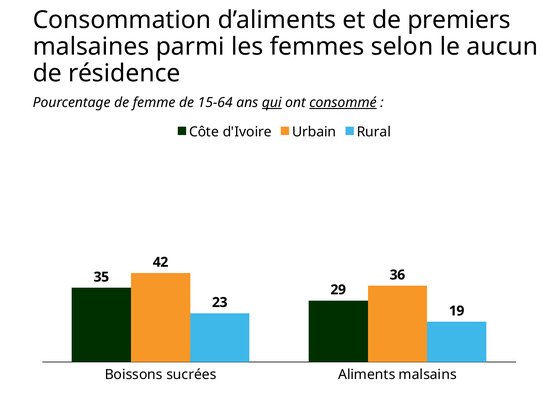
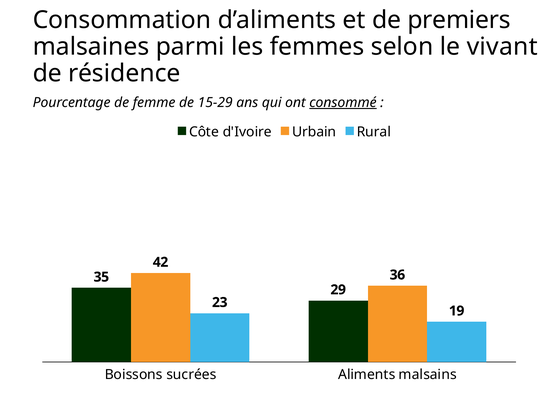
aucun: aucun -> vivant (502, 47)
15-64: 15-64 -> 15-29 (215, 103)
qui underline: present -> none (272, 103)
